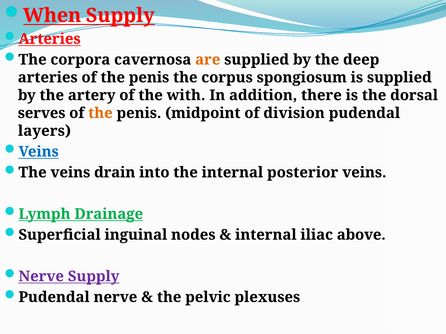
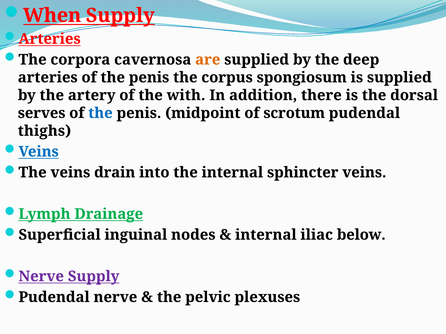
the colour: orange -> blue (100, 113)
division: division -> scrotum (294, 113)
layers: layers -> thighs (44, 131)
posterior: posterior -> sphincter (303, 173)
above: above -> below (361, 235)
